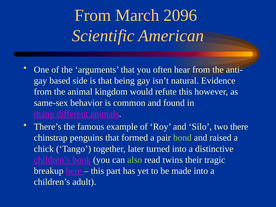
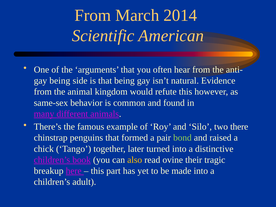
2096: 2096 -> 2014 (180, 15)
gay based: based -> being (60, 81)
also colour: light green -> yellow (135, 160)
twins: twins -> ovine (173, 160)
